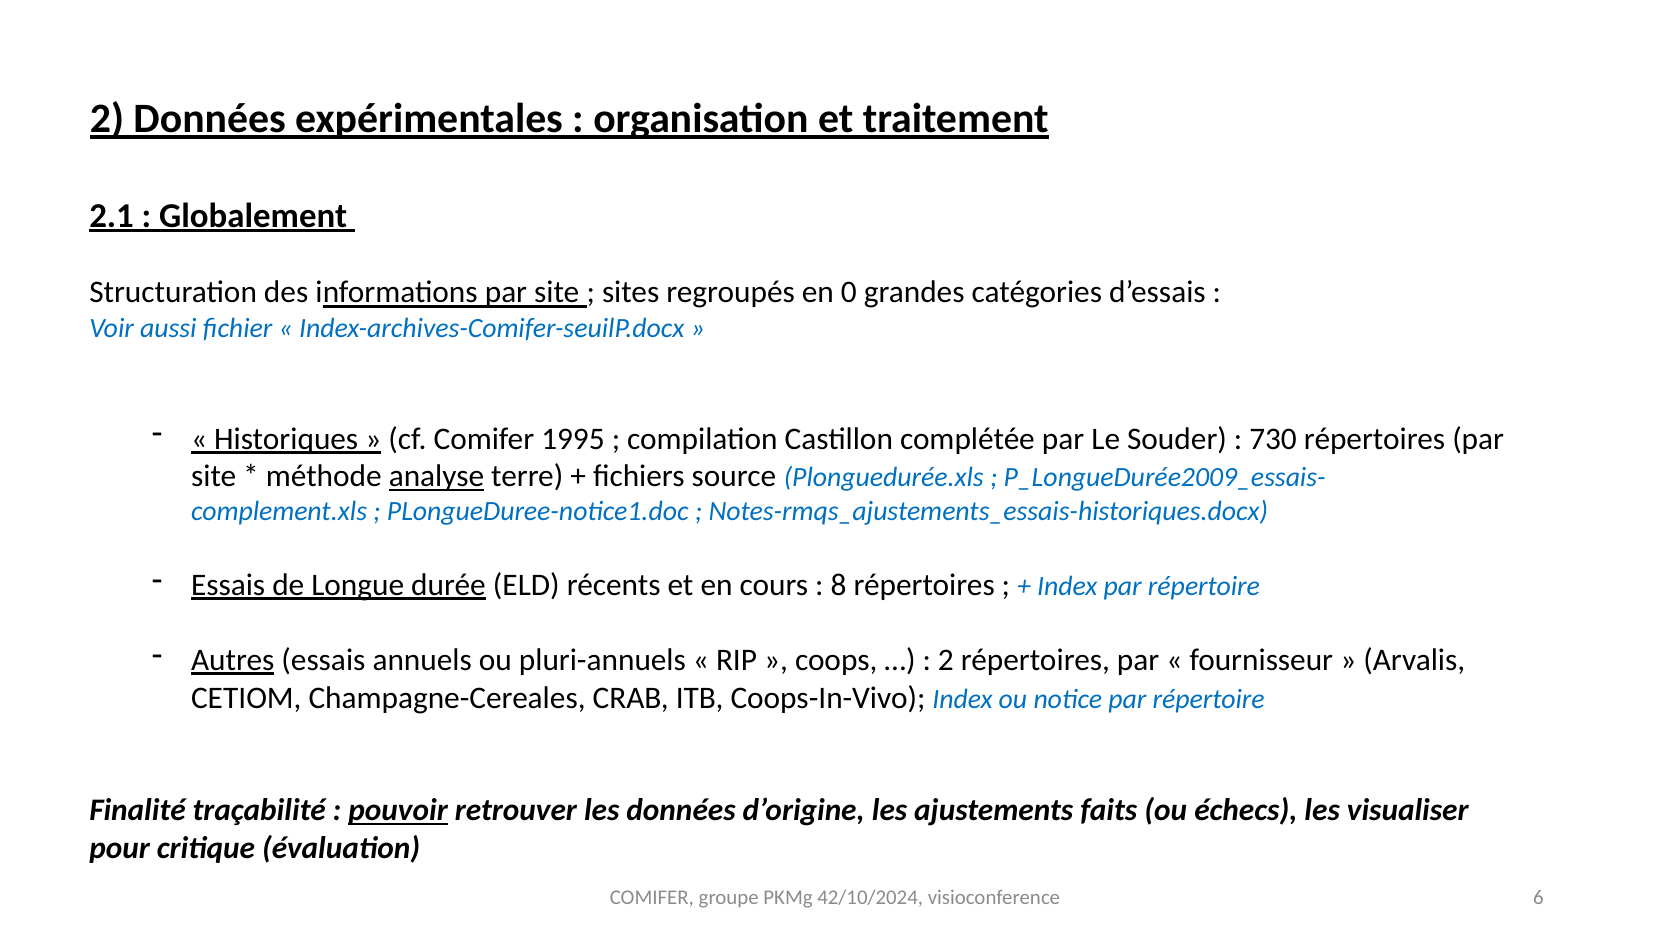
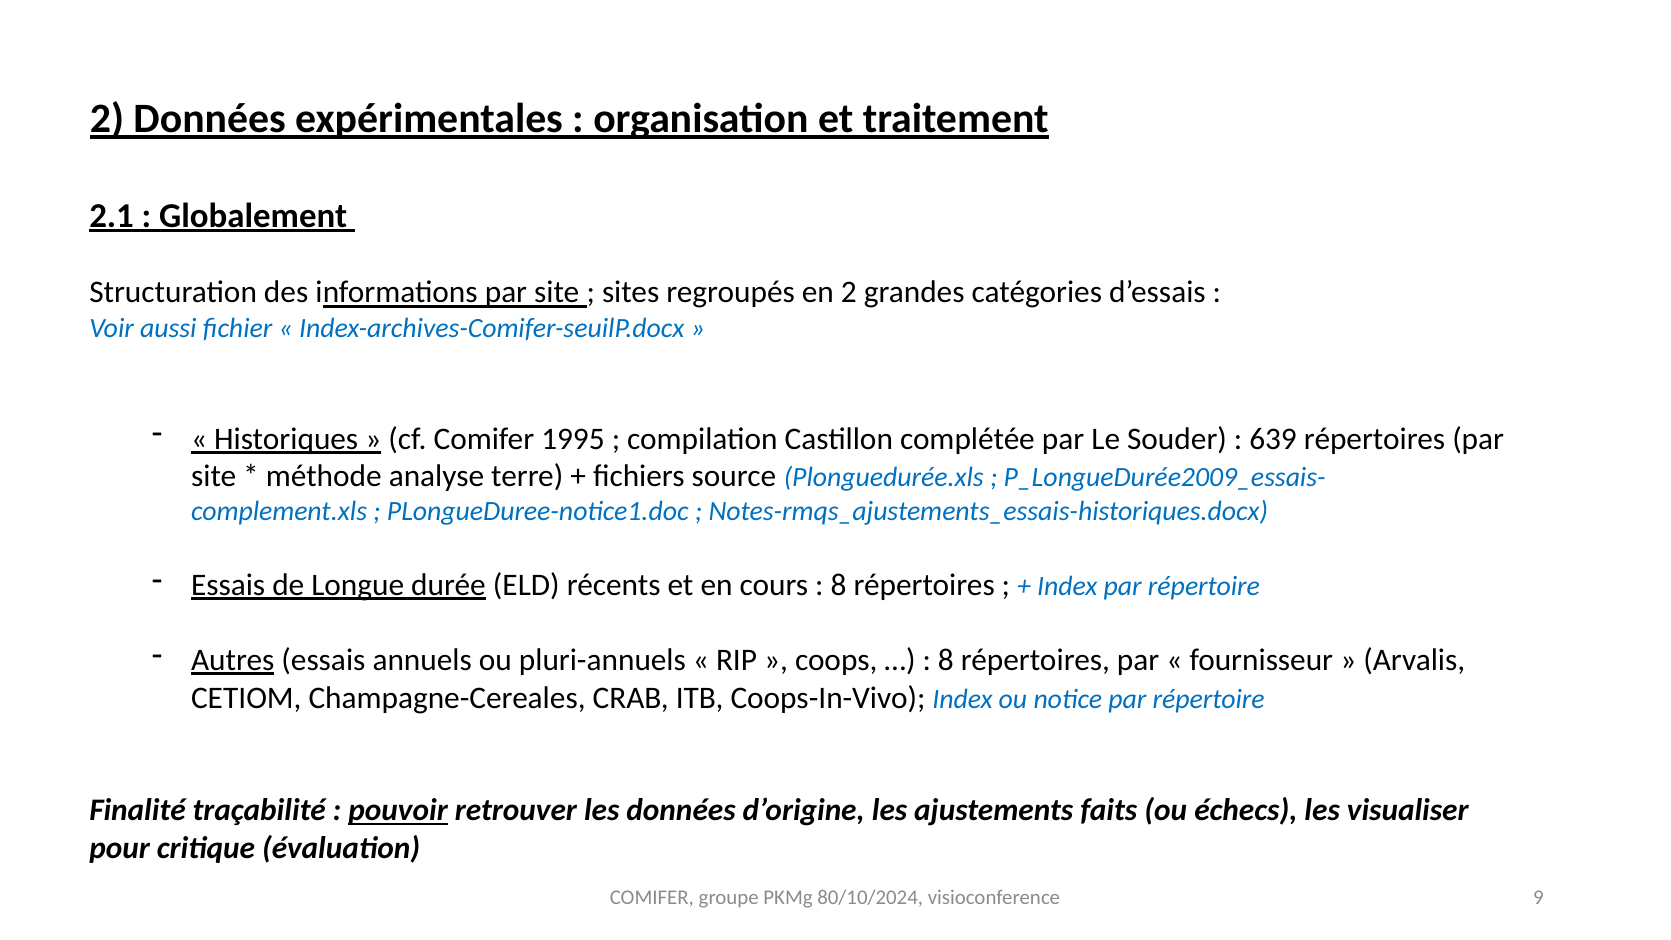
en 0: 0 -> 2 (849, 293)
730: 730 -> 639 (1273, 439)
analyse underline: present -> none (437, 476)
2: 2 -> 8 (946, 660)
42/10/2024: 42/10/2024 -> 80/10/2024 (870, 897)
6: 6 -> 9 (1538, 897)
